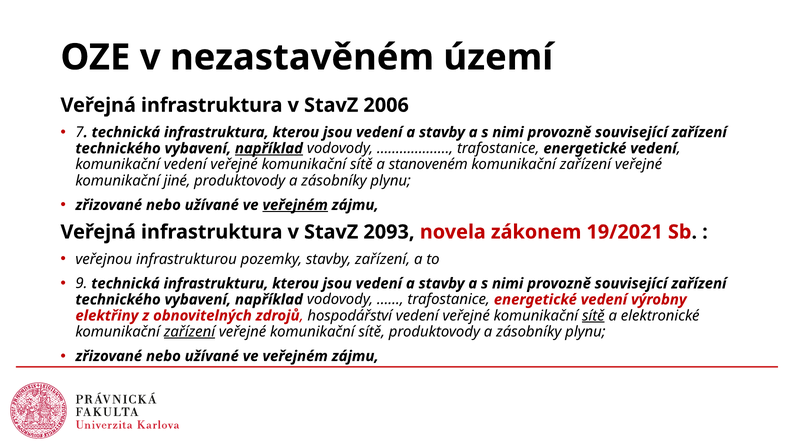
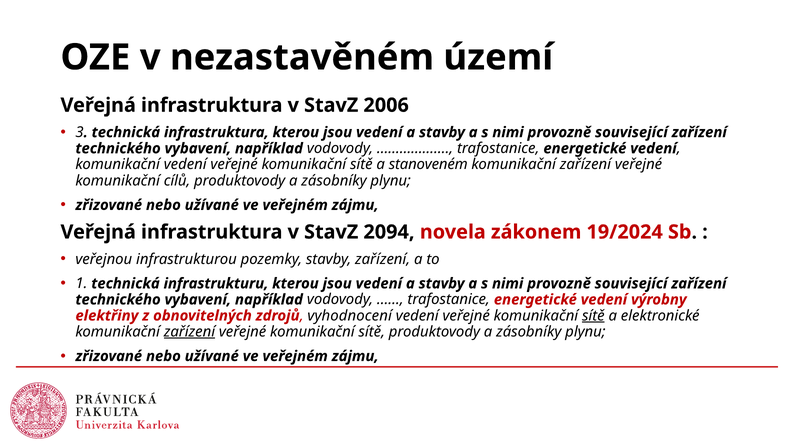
7: 7 -> 3 (80, 132)
například underline: present -> none (269, 148)
jiné: jiné -> cílů (177, 180)
veřejném underline: present -> none (295, 205)
2093: 2093 -> 2094 (389, 232)
19/2021: 19/2021 -> 19/2024 (625, 232)
9: 9 -> 1 (81, 283)
hospodářství: hospodářství -> vyhodnocení (350, 315)
